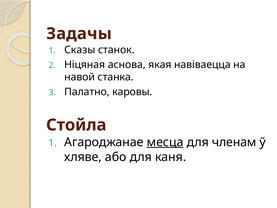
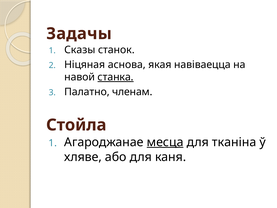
станка underline: none -> present (116, 77)
каровы: каровы -> членам (132, 92)
членам: членам -> тканіна (234, 142)
